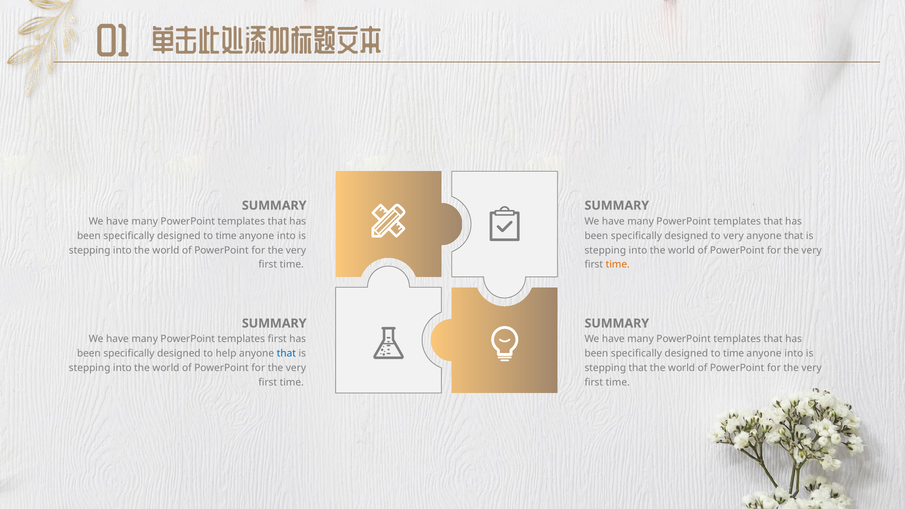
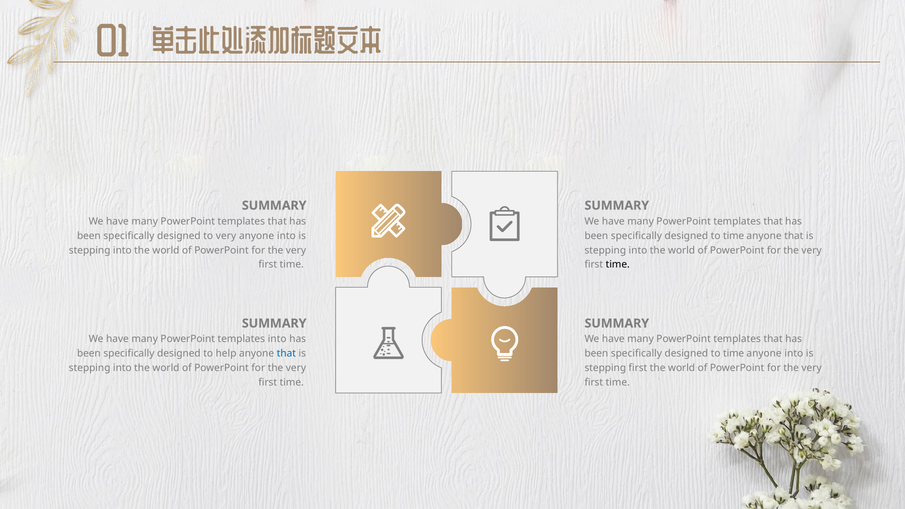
time: time -> very (226, 236)
very: very -> time (734, 236)
time colour: orange -> black (618, 265)
templates first: first -> into (277, 339)
stepping that: that -> first (638, 368)
